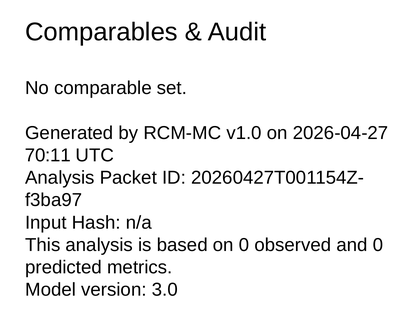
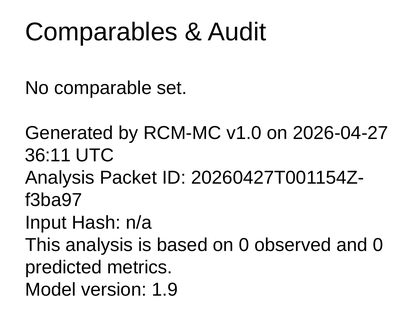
70:11: 70:11 -> 36:11 (48, 155)
3.0: 3.0 -> 1.9 (165, 290)
